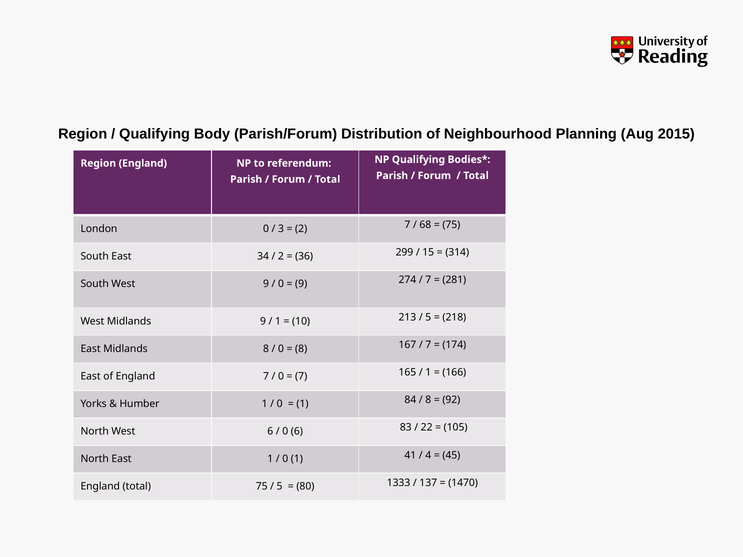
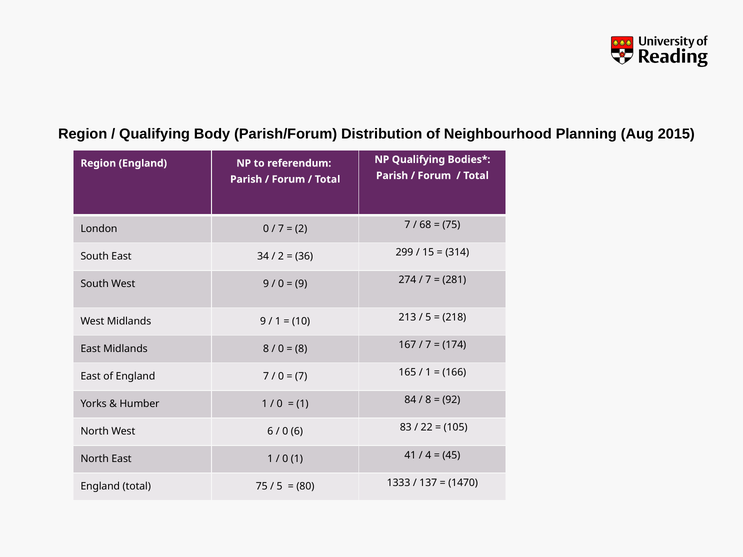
3: 3 -> 7 (281, 229)
